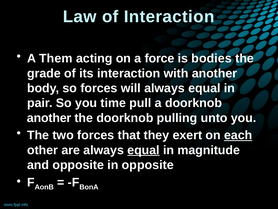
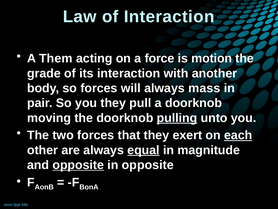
bodies: bodies -> motion (212, 58)
will always equal: equal -> mass (204, 88)
you time: time -> they (113, 103)
another: another -> moving (49, 118)
pulling underline: none -> present (177, 118)
opposite underline: none -> present (78, 165)
